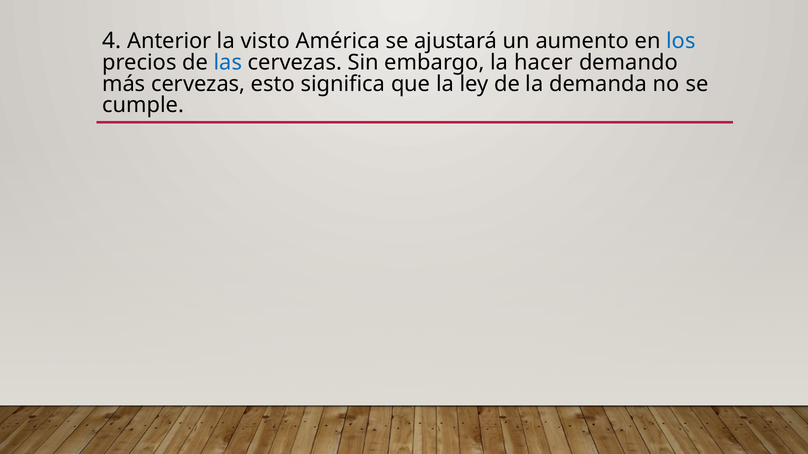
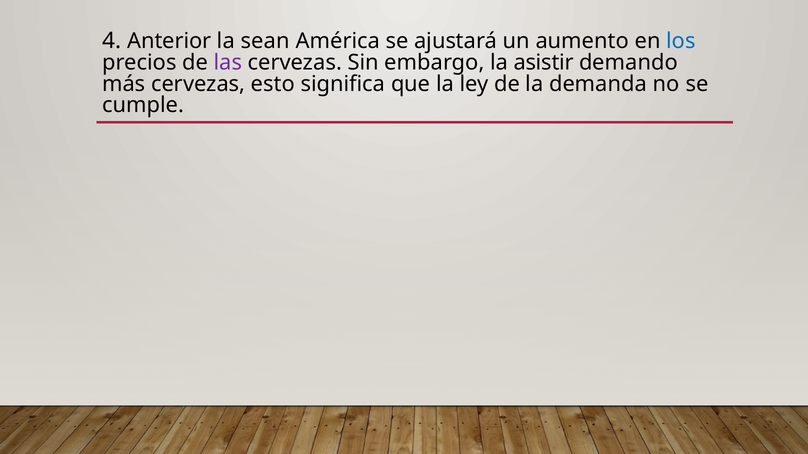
visto: visto -> sean (265, 41)
las colour: blue -> purple (228, 63)
hacer: hacer -> asistir (544, 63)
